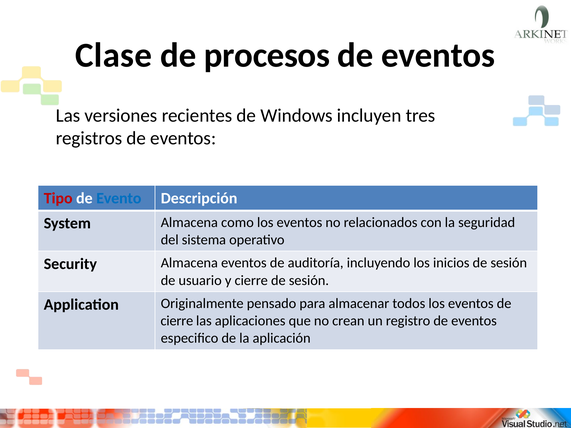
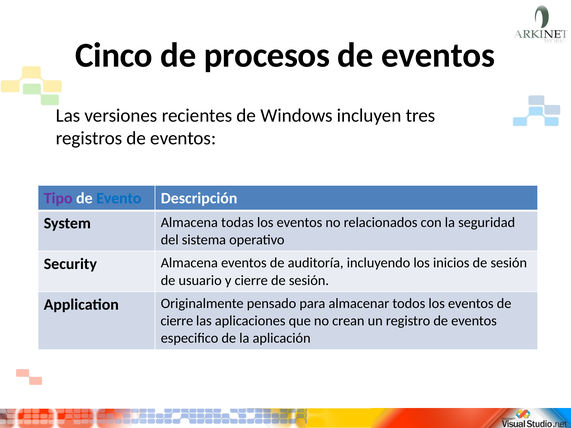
Clase: Clase -> Cinco (114, 55)
Tipo colour: red -> purple (58, 198)
como: como -> todas (237, 222)
